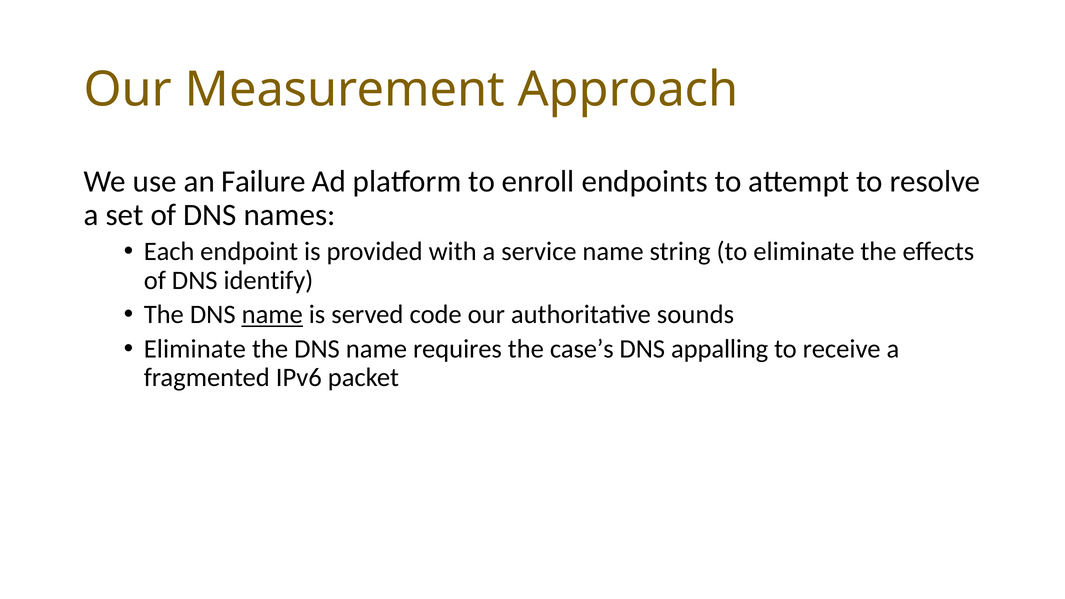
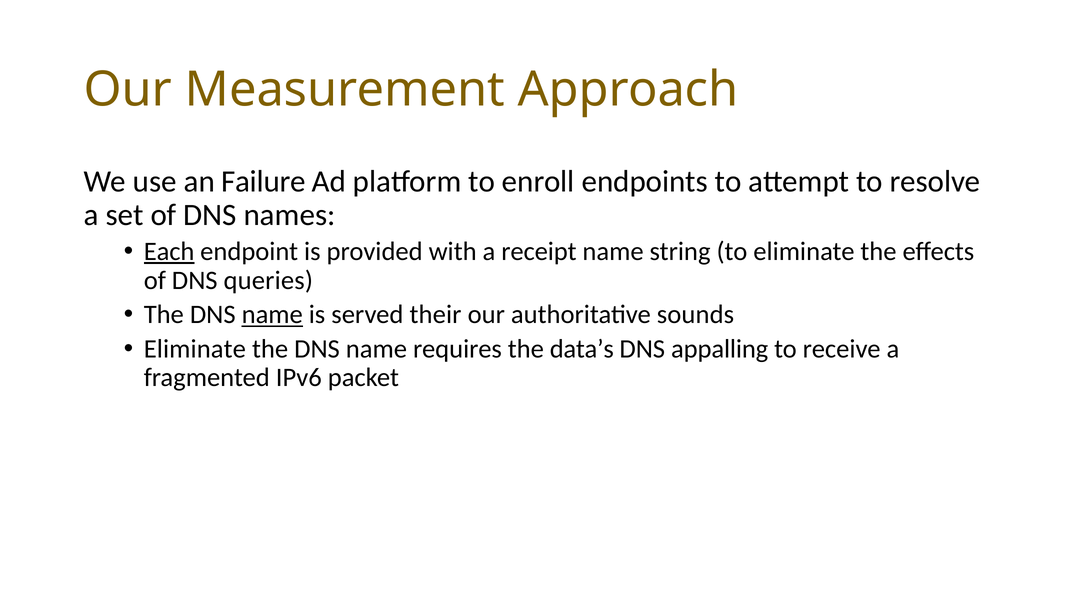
Each underline: none -> present (169, 252)
service: service -> receipt (539, 252)
identify: identify -> queries (268, 280)
code: code -> their (436, 315)
case’s: case’s -> data’s (582, 349)
